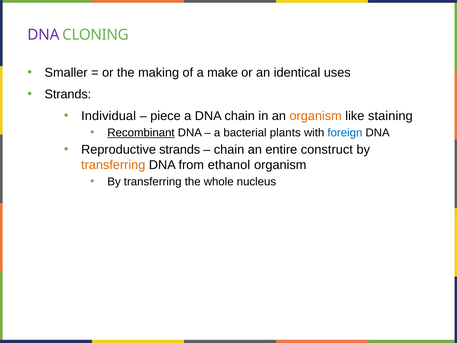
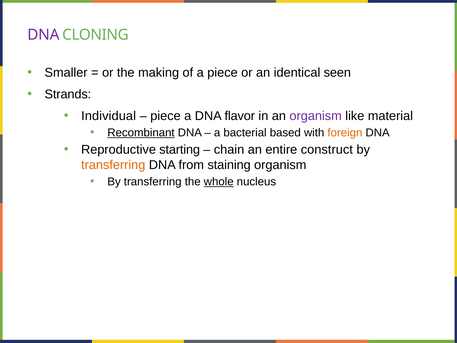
a make: make -> piece (223, 73)
uses: uses -> seen (337, 73)
DNA chain: chain -> flavor (240, 116)
organism colour: orange -> purple (316, 116)
staining: staining -> material (390, 116)
plants: plants -> based (285, 133)
foreign colour: blue -> orange (345, 133)
Reproductive strands: strands -> starting (180, 150)
ethanol: ethanol -> staining (229, 165)
whole underline: none -> present (219, 182)
